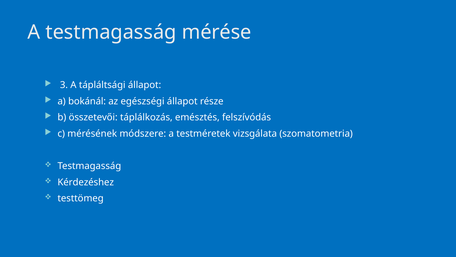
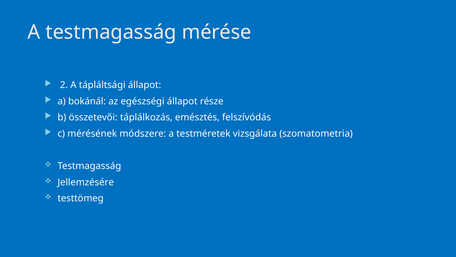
3: 3 -> 2 (64, 85)
Kérdezéshez: Kérdezéshez -> Jellemzésére (86, 182)
